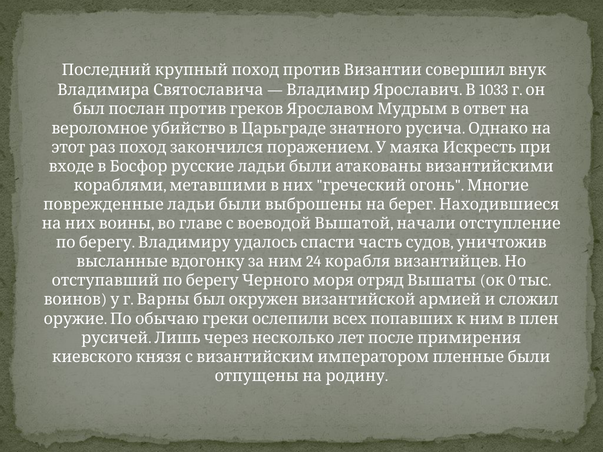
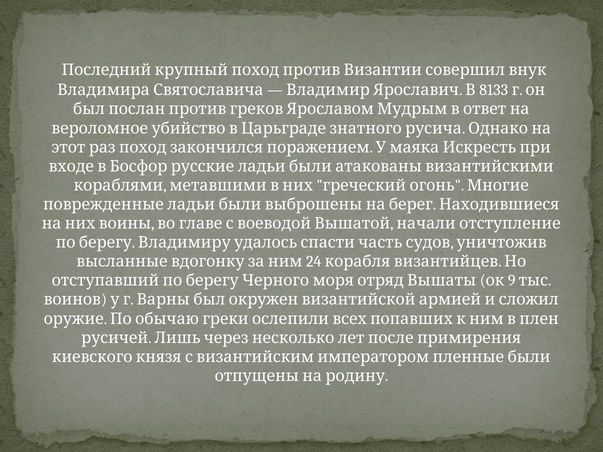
1033: 1033 -> 8133 (494, 90)
0: 0 -> 9 (512, 281)
